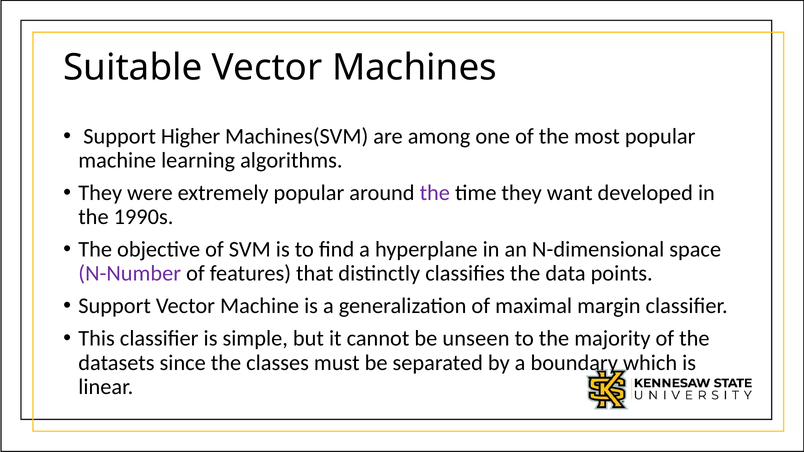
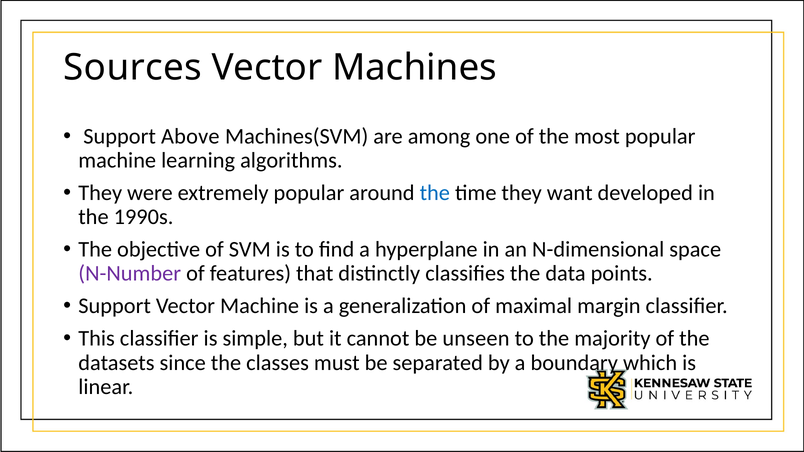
Suitable: Suitable -> Sources (133, 68)
Higher: Higher -> Above (190, 136)
the colour: purple -> blue (435, 193)
